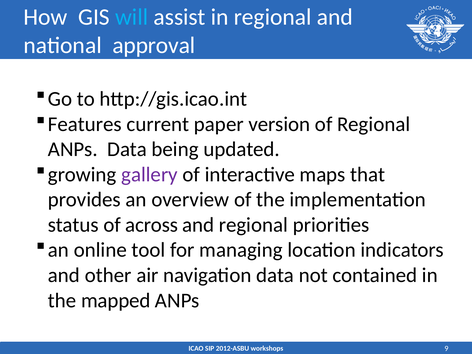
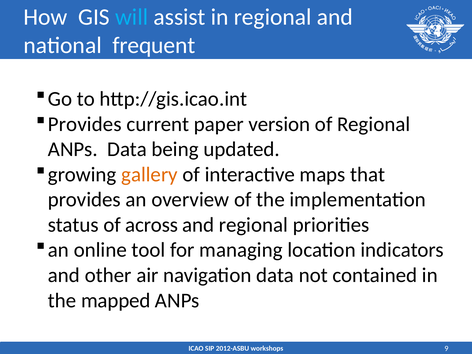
approval: approval -> frequent (154, 45)
Features: Features -> Provides (85, 124)
gallery colour: purple -> orange (149, 175)
